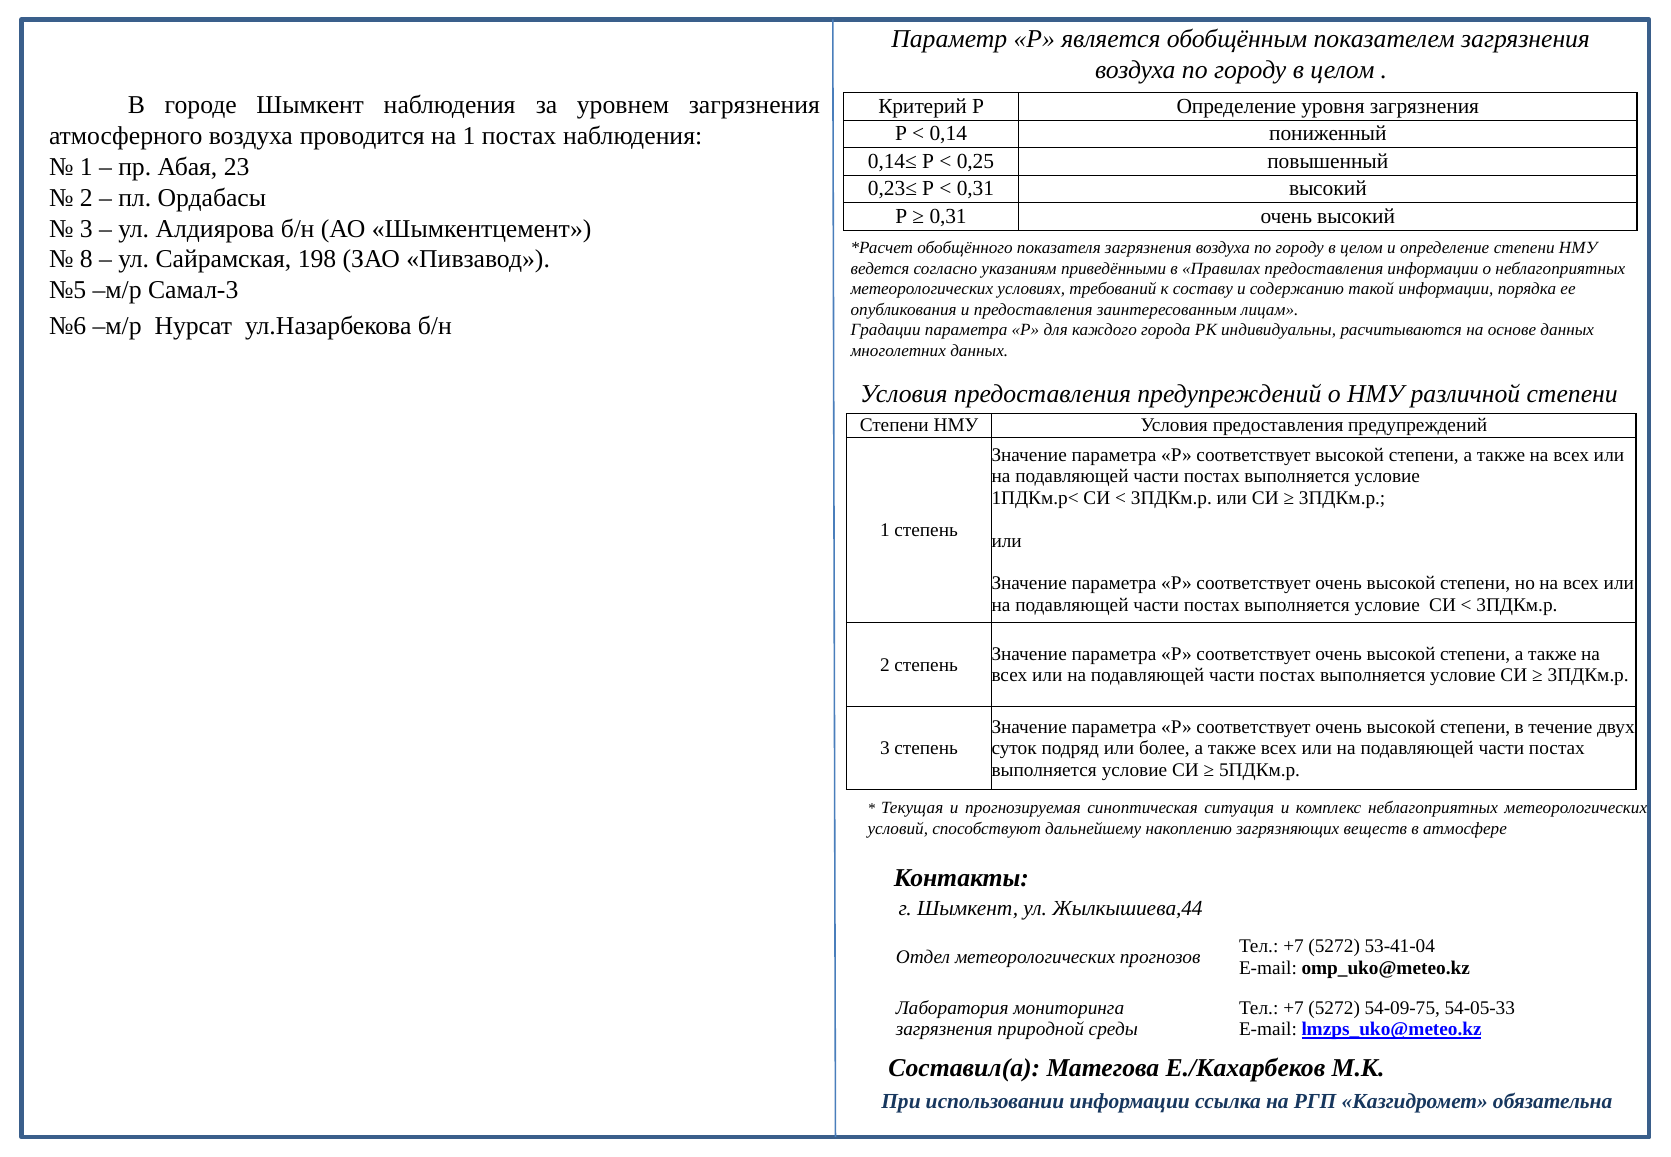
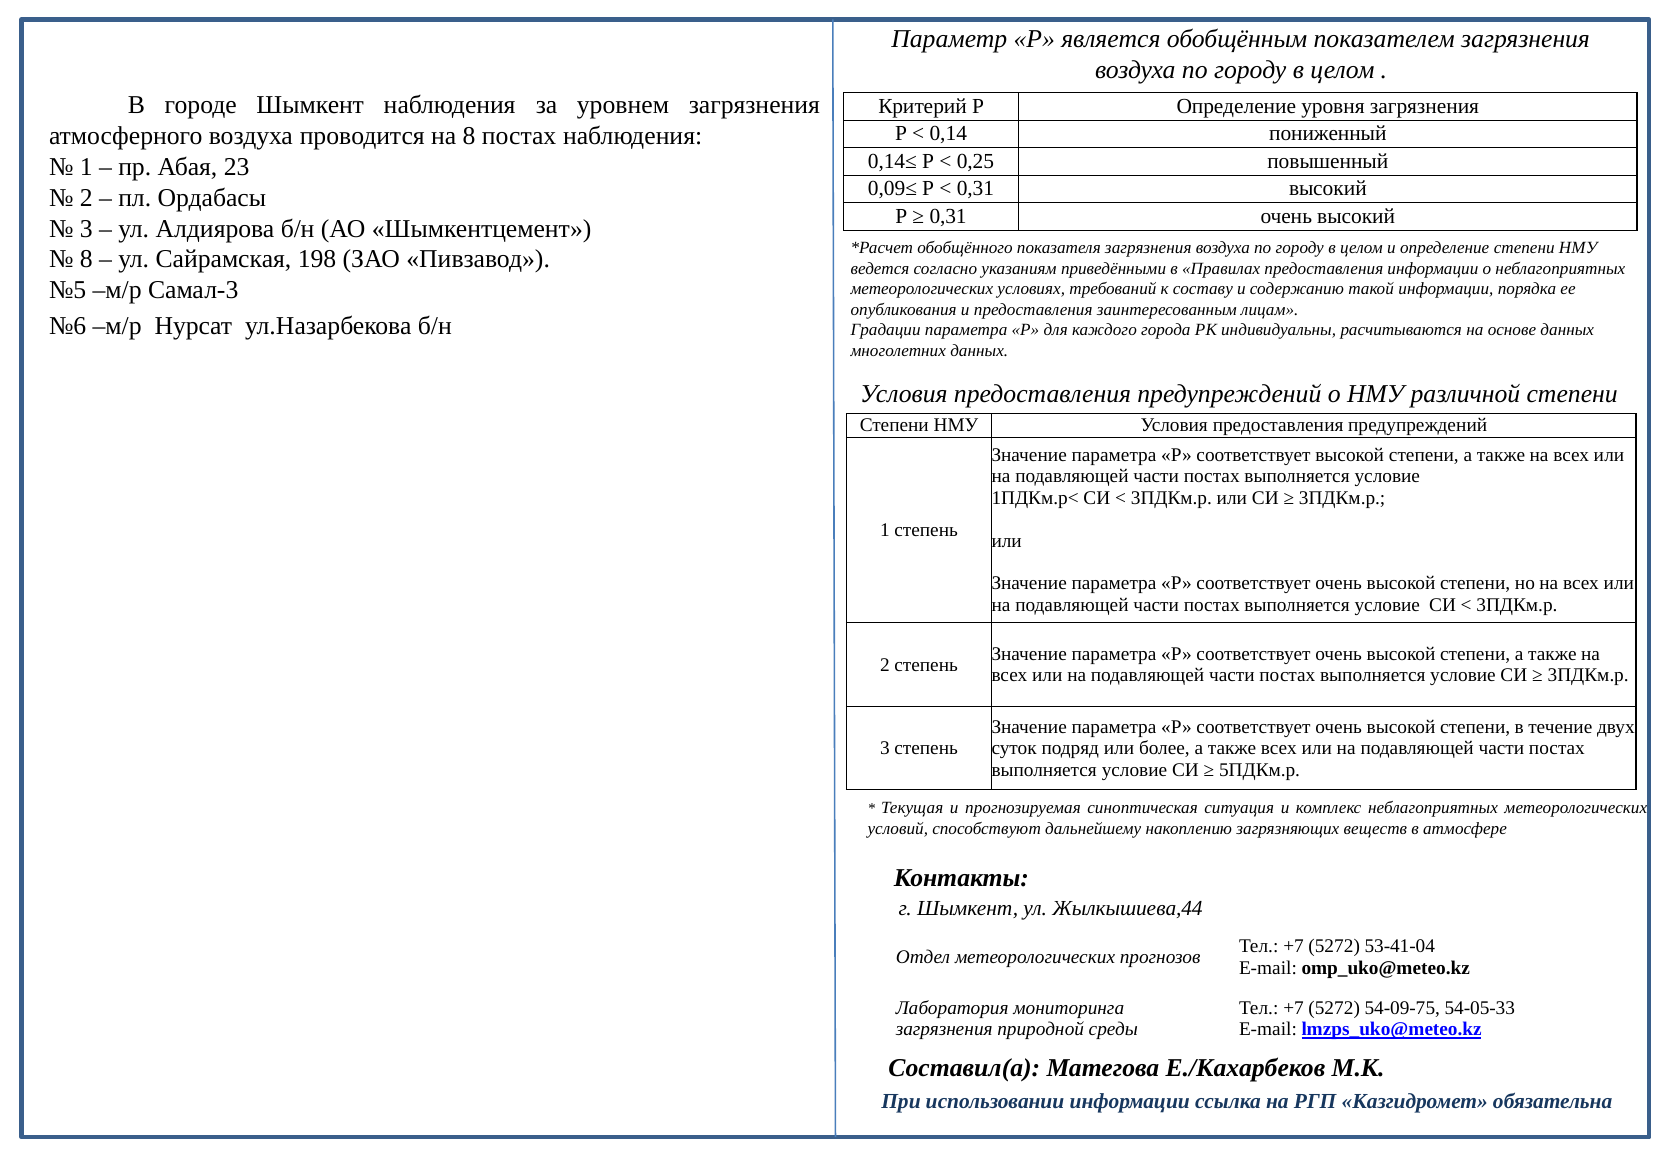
на 1: 1 -> 8 (469, 136)
0,23≤: 0,23≤ -> 0,09≤ (892, 189)
